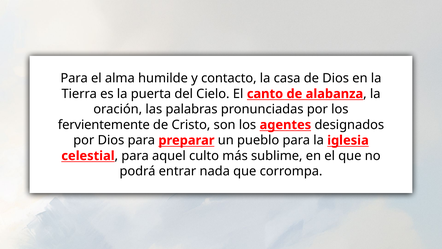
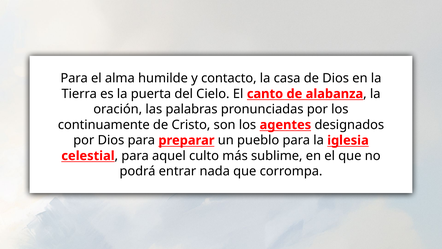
fervientemente: fervientemente -> continuamente (104, 125)
